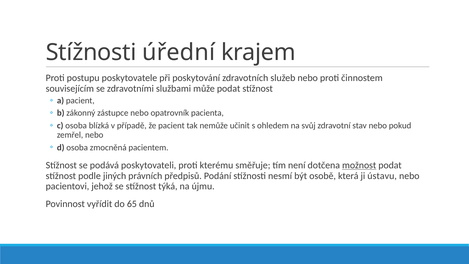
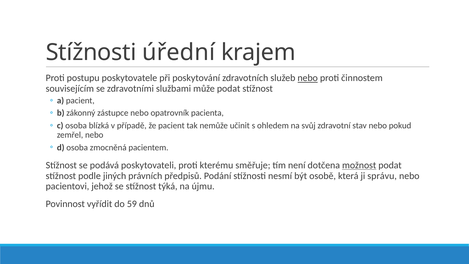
nebo underline: none -> present (308, 78)
ústavu: ústavu -> správu (382, 176)
65: 65 -> 59 (132, 204)
